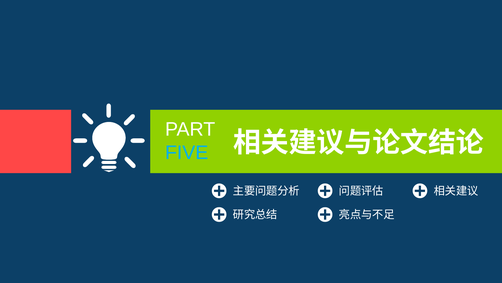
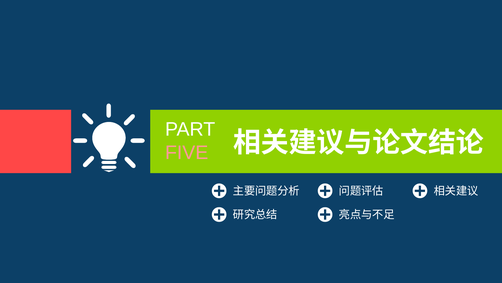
FIVE colour: light blue -> pink (187, 152)
